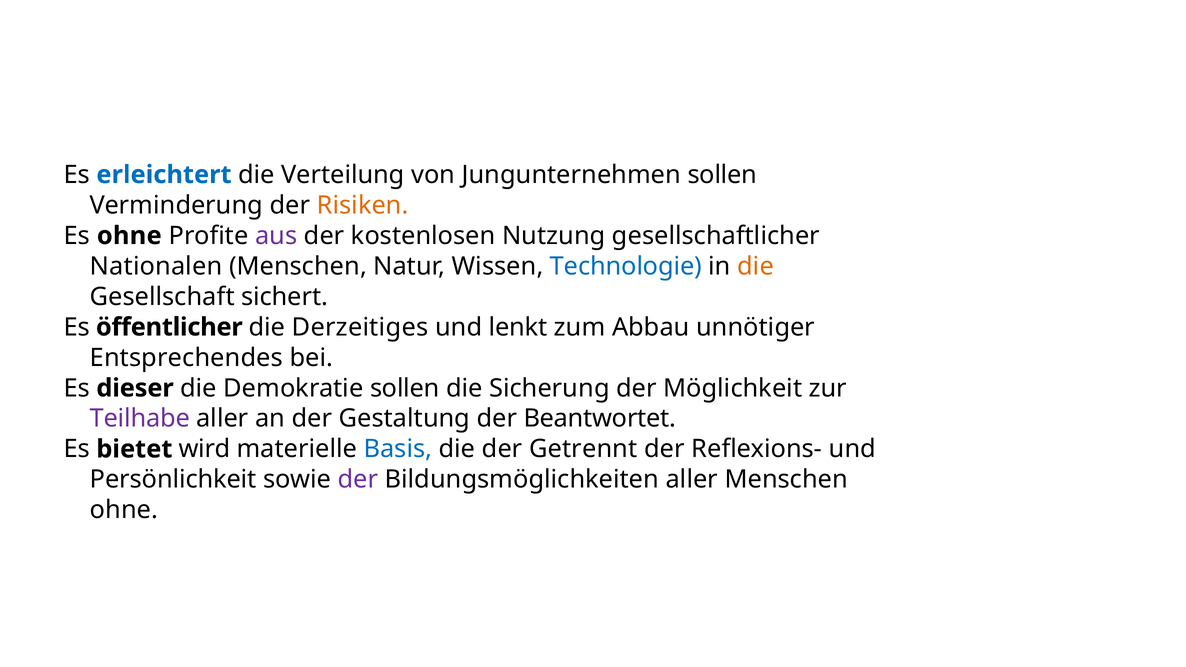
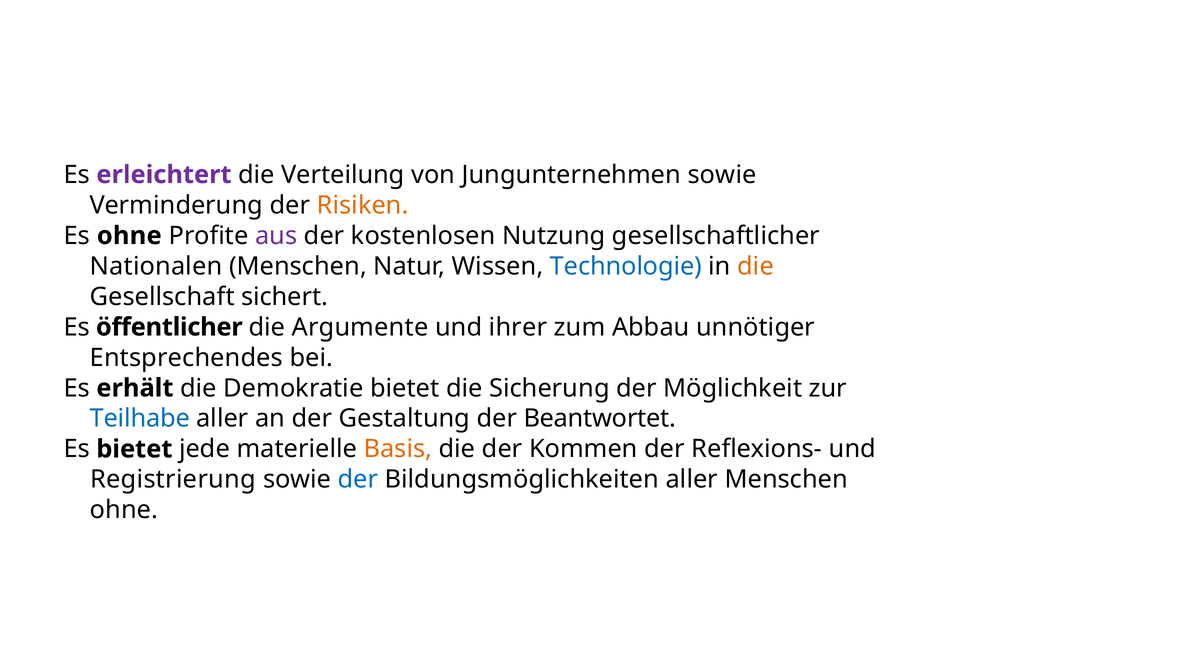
erleichtert colour: blue -> purple (164, 175)
Jungunternehmen sollen: sollen -> sowie (722, 175)
Derzeitiges: Derzeitiges -> Argumente (360, 327)
lenkt: lenkt -> ihrer (518, 327)
dieser: dieser -> erhält (135, 388)
Demokratie sollen: sollen -> bietet (405, 388)
Teilhabe colour: purple -> blue (140, 419)
wird: wird -> jede (204, 449)
Basis colour: blue -> orange (398, 449)
Getrennt: Getrennt -> Kommen (583, 449)
Persönlichkeit: Persönlichkeit -> Registrierung (173, 480)
der colour: purple -> blue (358, 480)
